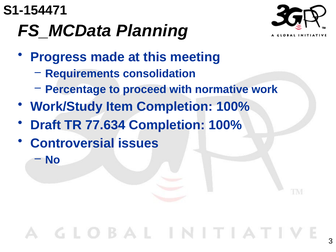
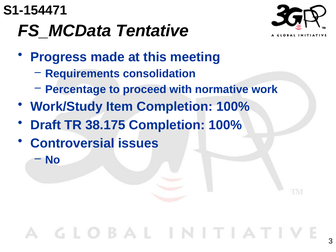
Planning: Planning -> Tentative (152, 31)
77.634: 77.634 -> 38.175 (105, 125)
